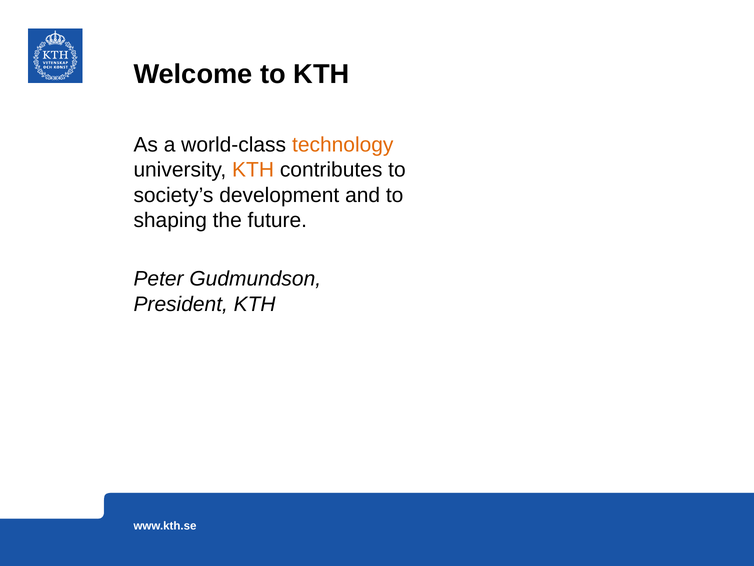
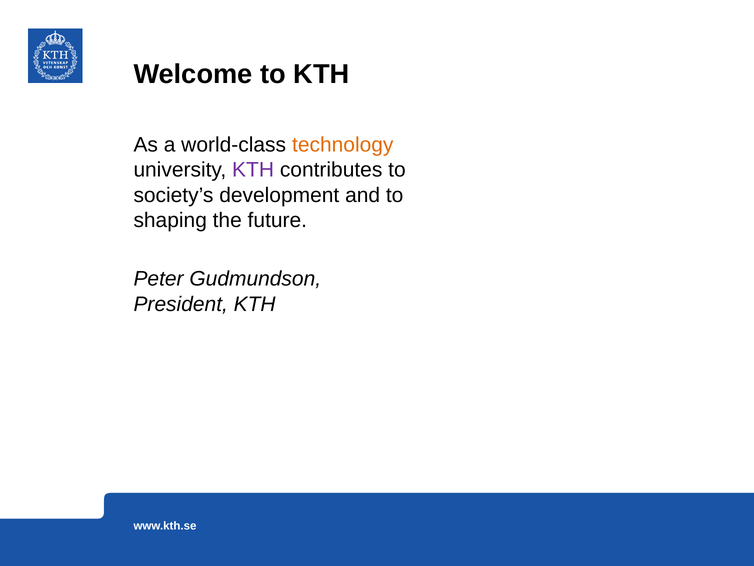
KTH colour: orange -> purple (253, 170)
